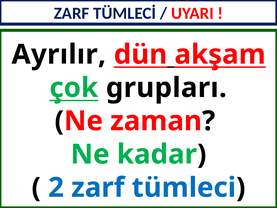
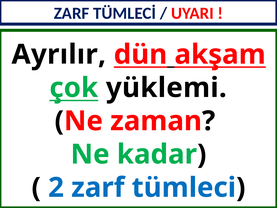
grupları: grupları -> yüklemi (166, 88)
